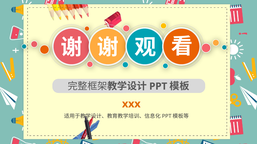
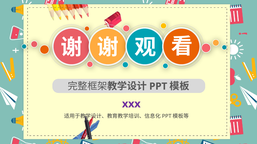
xxx colour: orange -> purple (131, 104)
